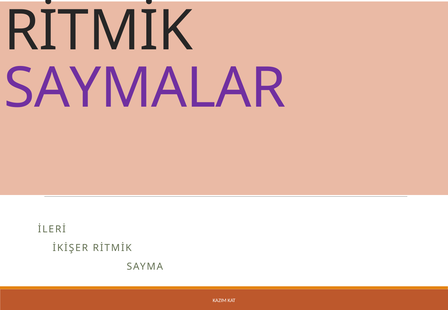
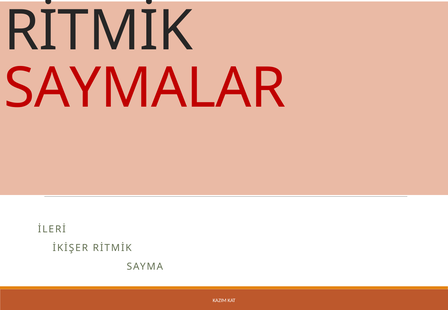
SAYMALAR colour: purple -> red (145, 88)
